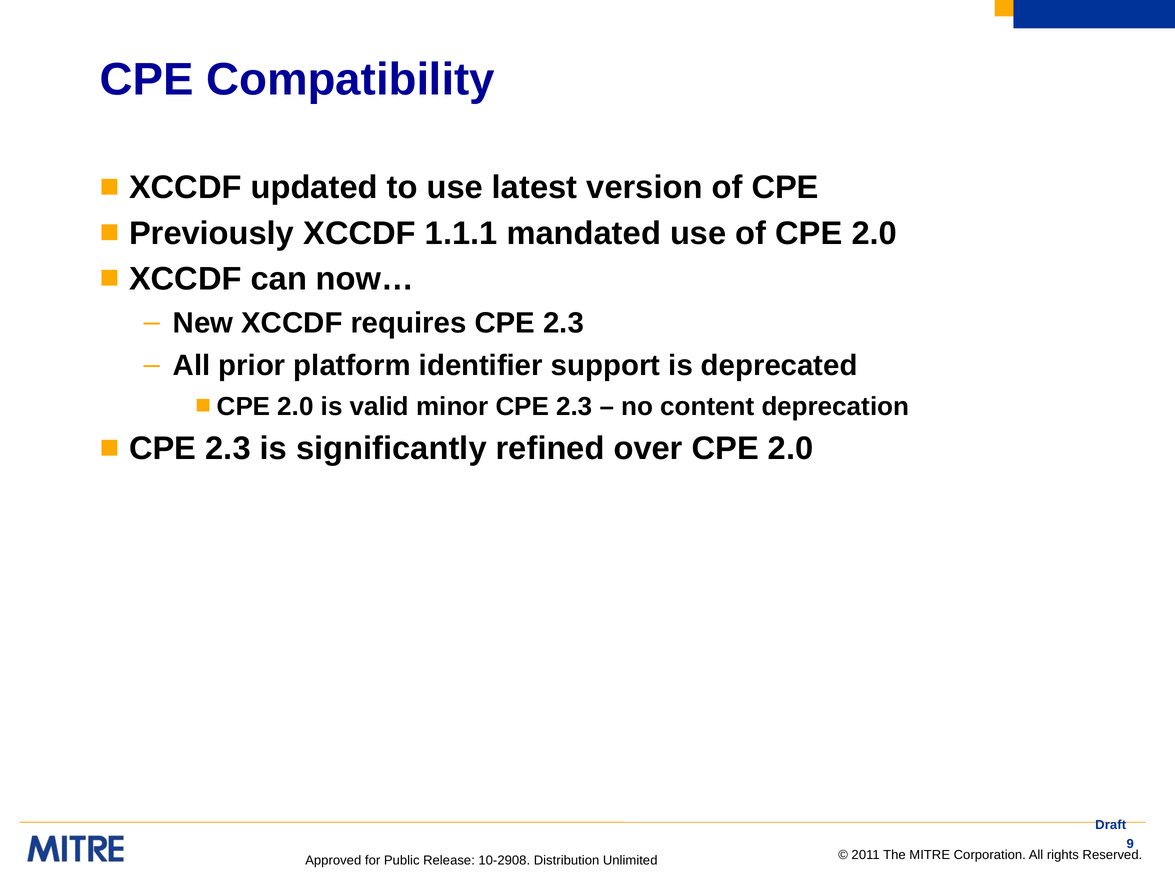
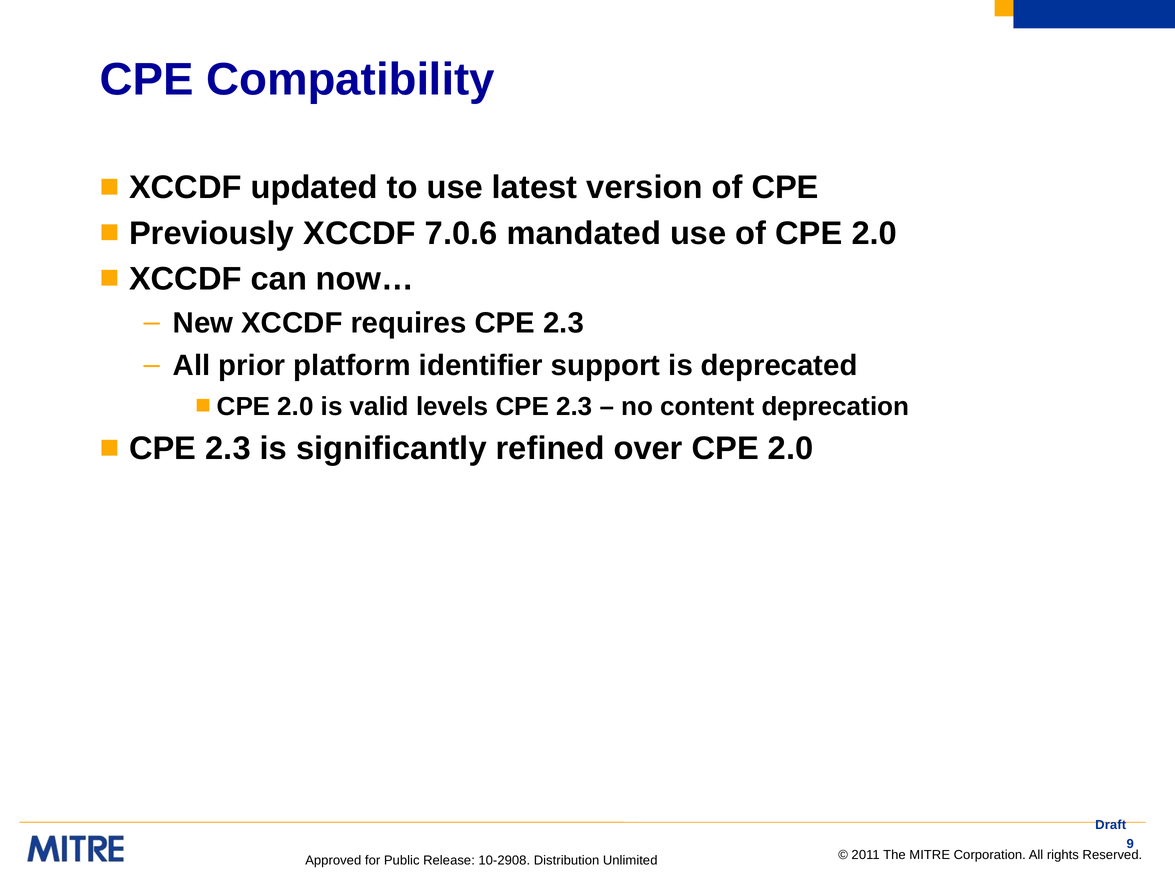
1.1.1: 1.1.1 -> 7.0.6 (461, 233)
minor: minor -> levels (452, 407)
